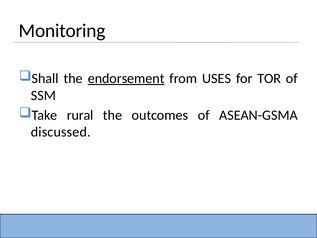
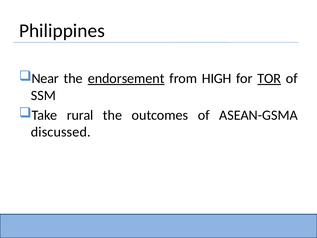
Monitoring: Monitoring -> Philippines (62, 31)
Shall: Shall -> Near (45, 78)
USES: USES -> HIGH (217, 78)
TOR underline: none -> present (269, 78)
